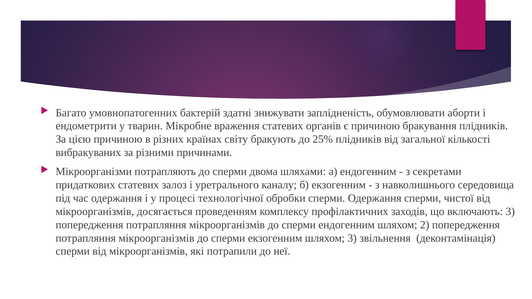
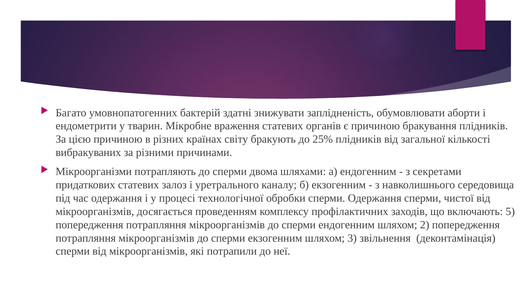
включають 3: 3 -> 5 (510, 212)
